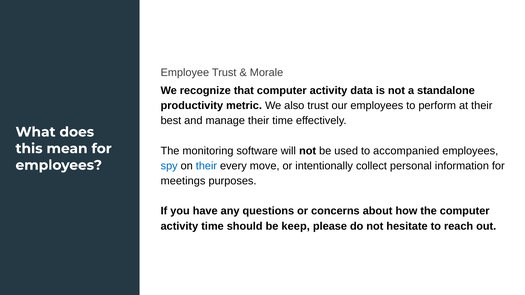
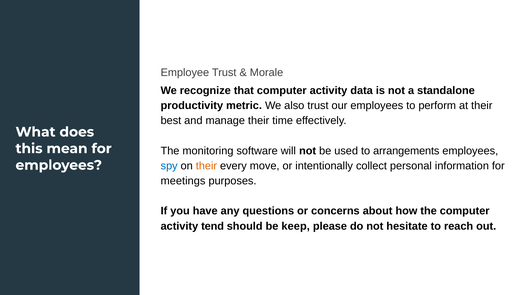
accompanied: accompanied -> arrangements (406, 151)
their colour: blue -> orange (206, 166)
activity time: time -> tend (213, 226)
